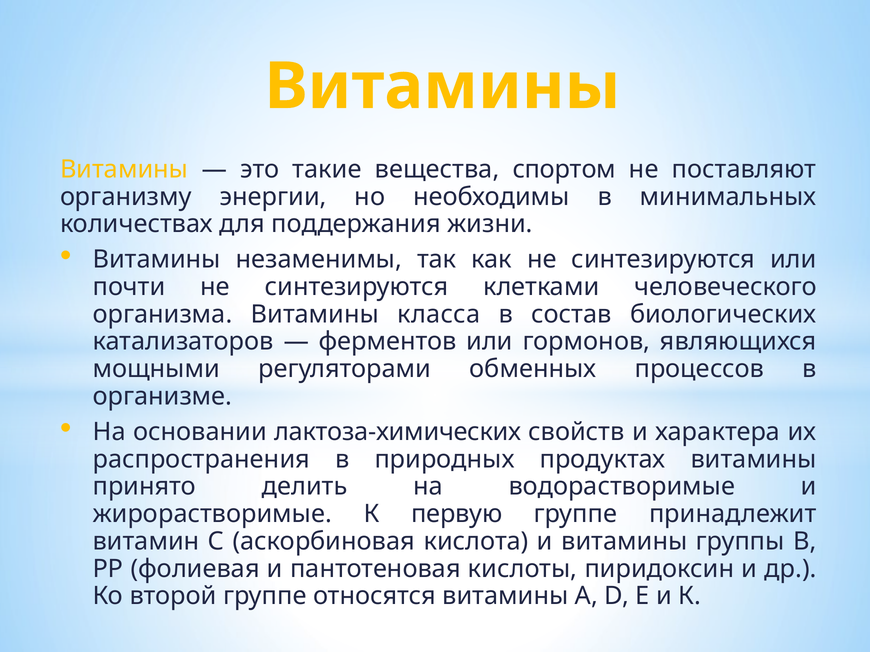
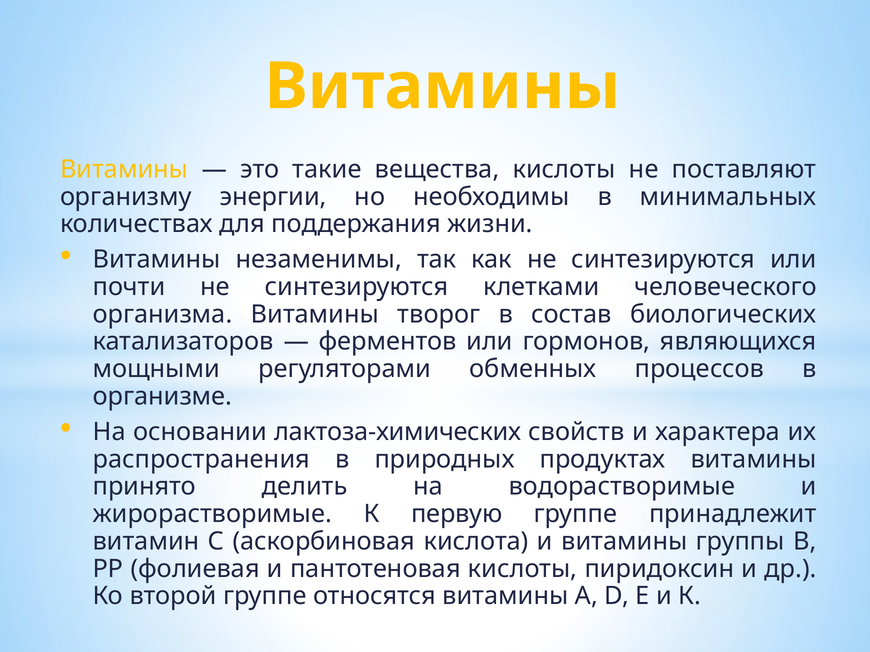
вещества спортом: спортом -> кислоты (564, 169)
класса: класса -> творог (439, 314)
